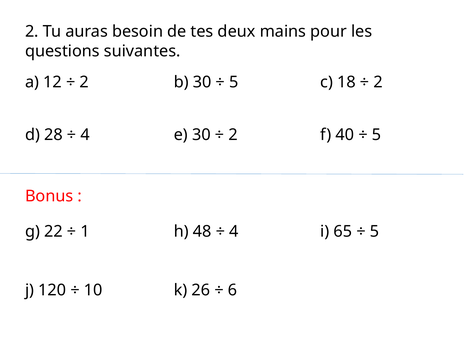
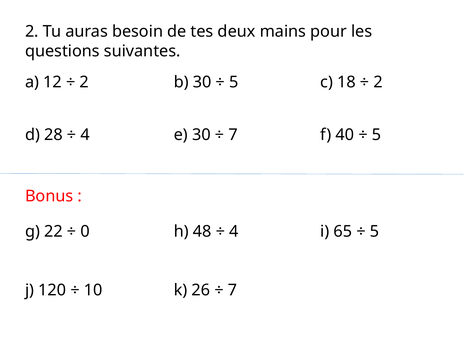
2: 2 -> 7 (233, 135)
1: 1 -> 0 (85, 232)
6: 6 -> 7 (233, 291)
